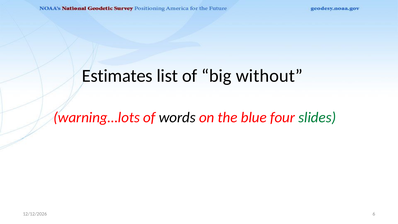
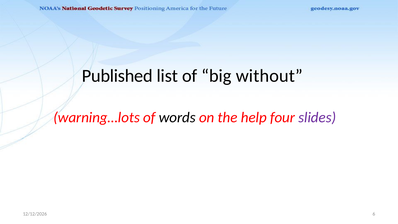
Estimates: Estimates -> Published (117, 76)
blue: blue -> help (254, 117)
slides colour: green -> purple (317, 117)
